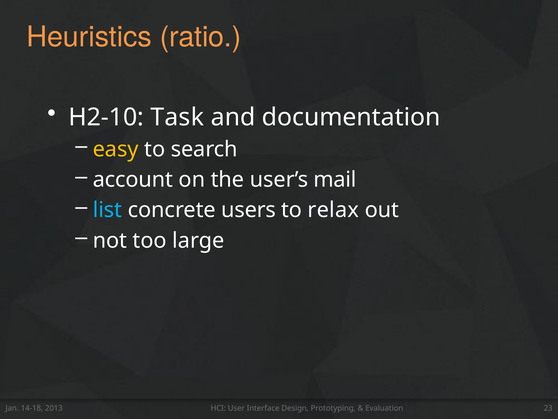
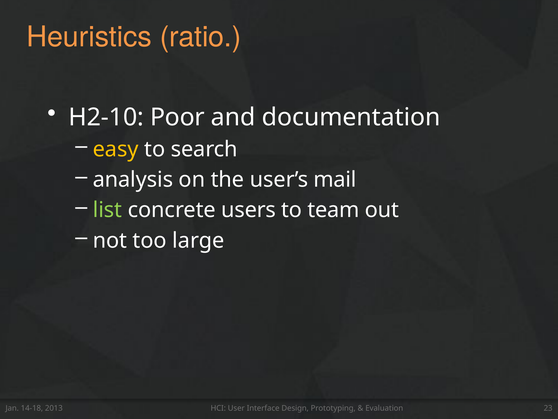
Task: Task -> Poor (177, 117)
account: account -> analysis (133, 180)
list colour: light blue -> light green (107, 210)
relax: relax -> team (333, 210)
